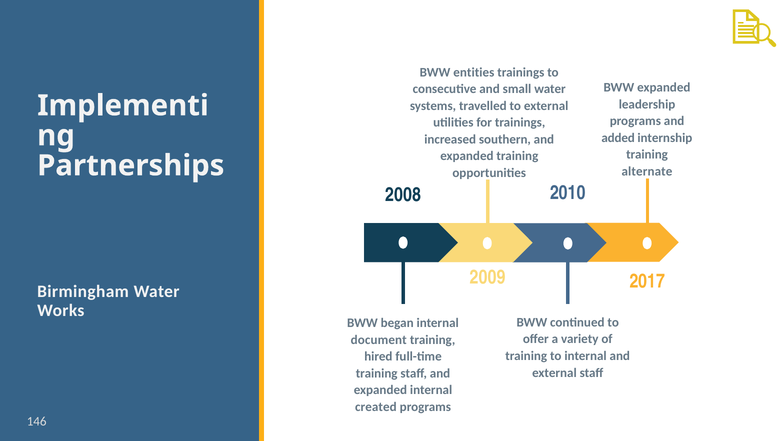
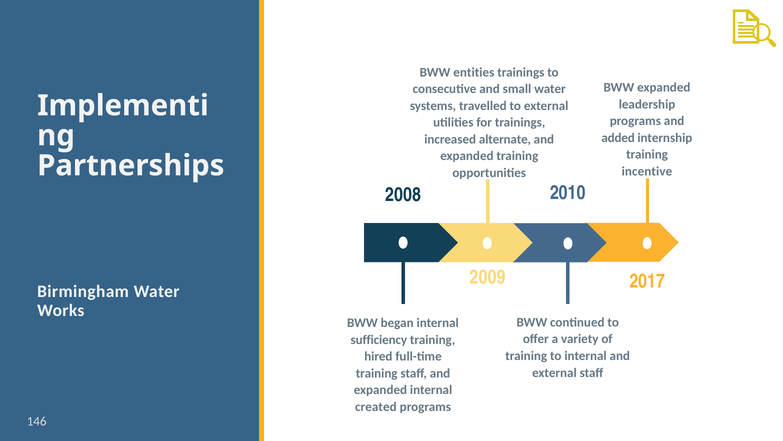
southern: southern -> alternate (505, 139)
alternate: alternate -> incentive (647, 171)
document: document -> sufficiency (379, 339)
